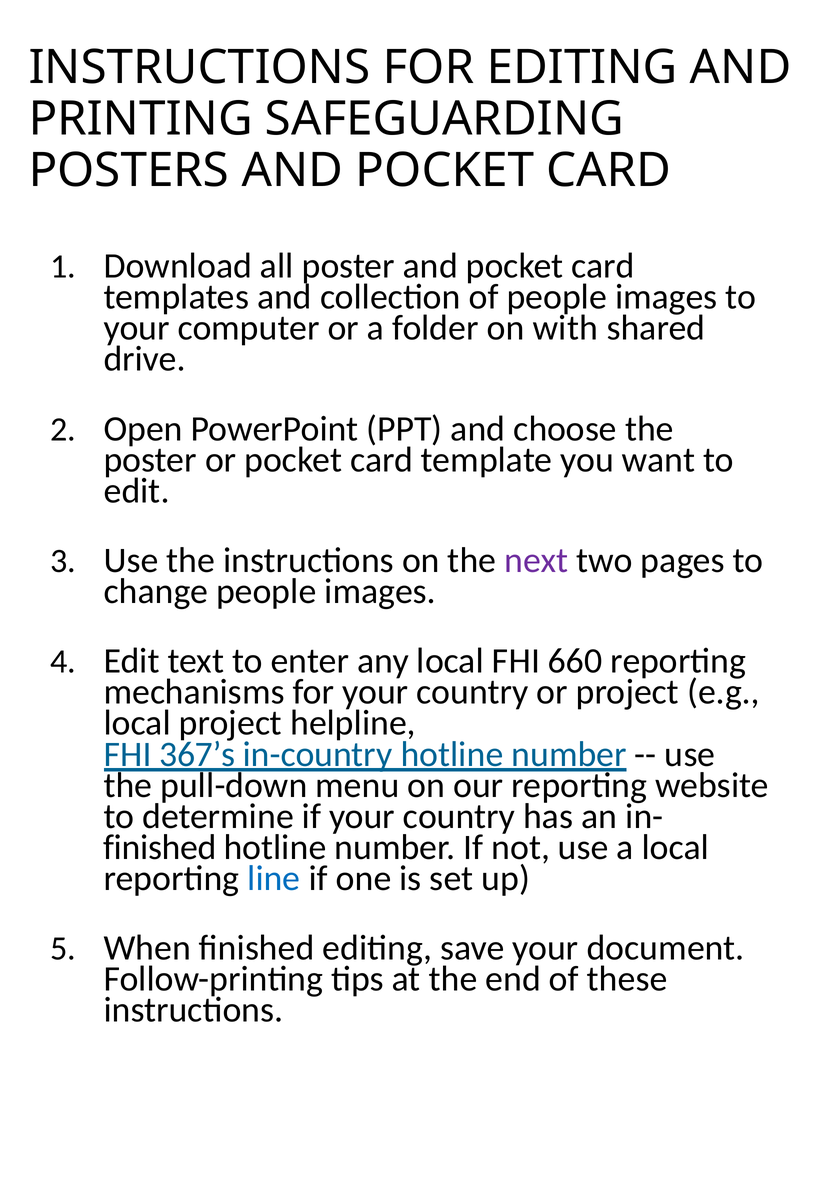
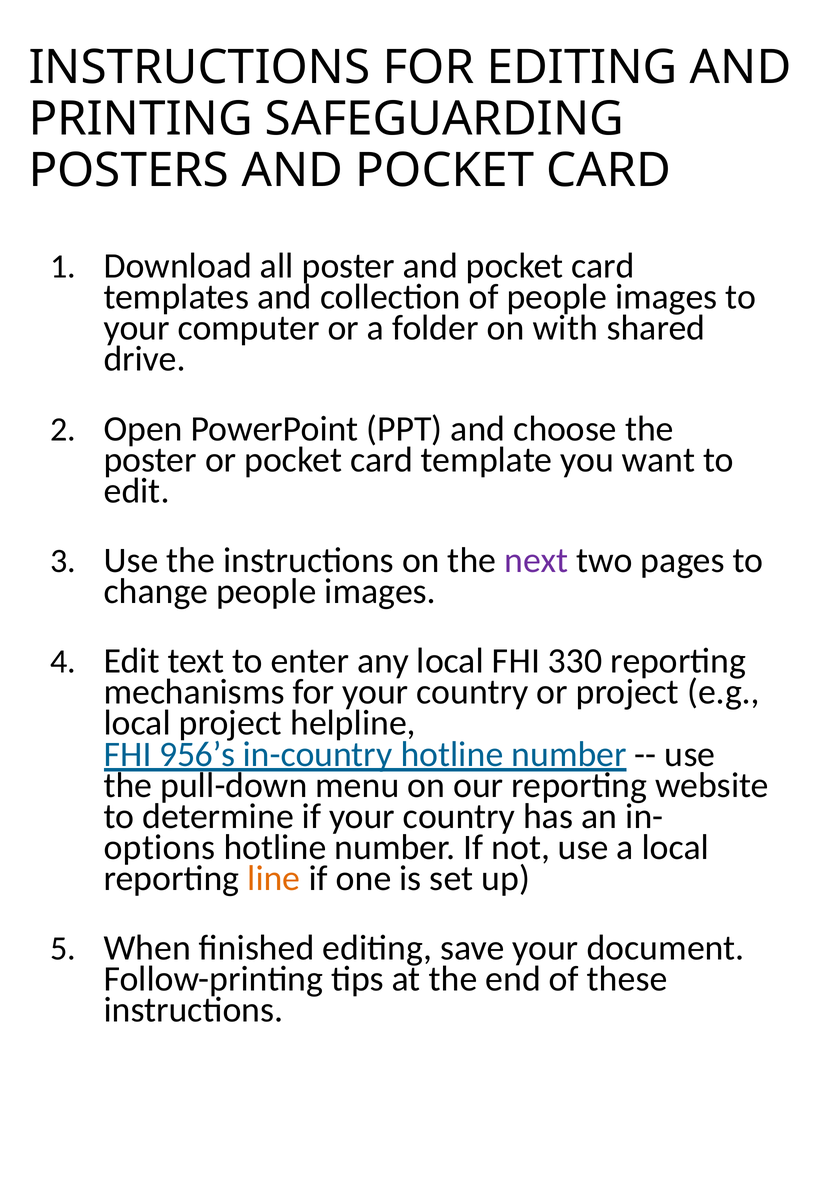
660: 660 -> 330 (575, 661)
367’s: 367’s -> 956’s (197, 754)
finished: finished -> options (160, 847)
line colour: blue -> orange (274, 878)
